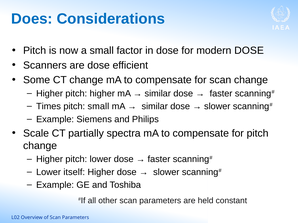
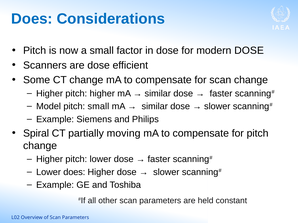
Times: Times -> Model (49, 107)
Scale: Scale -> Spiral (36, 134)
spectra: spectra -> moving (124, 134)
Lower itself: itself -> does (74, 172)
